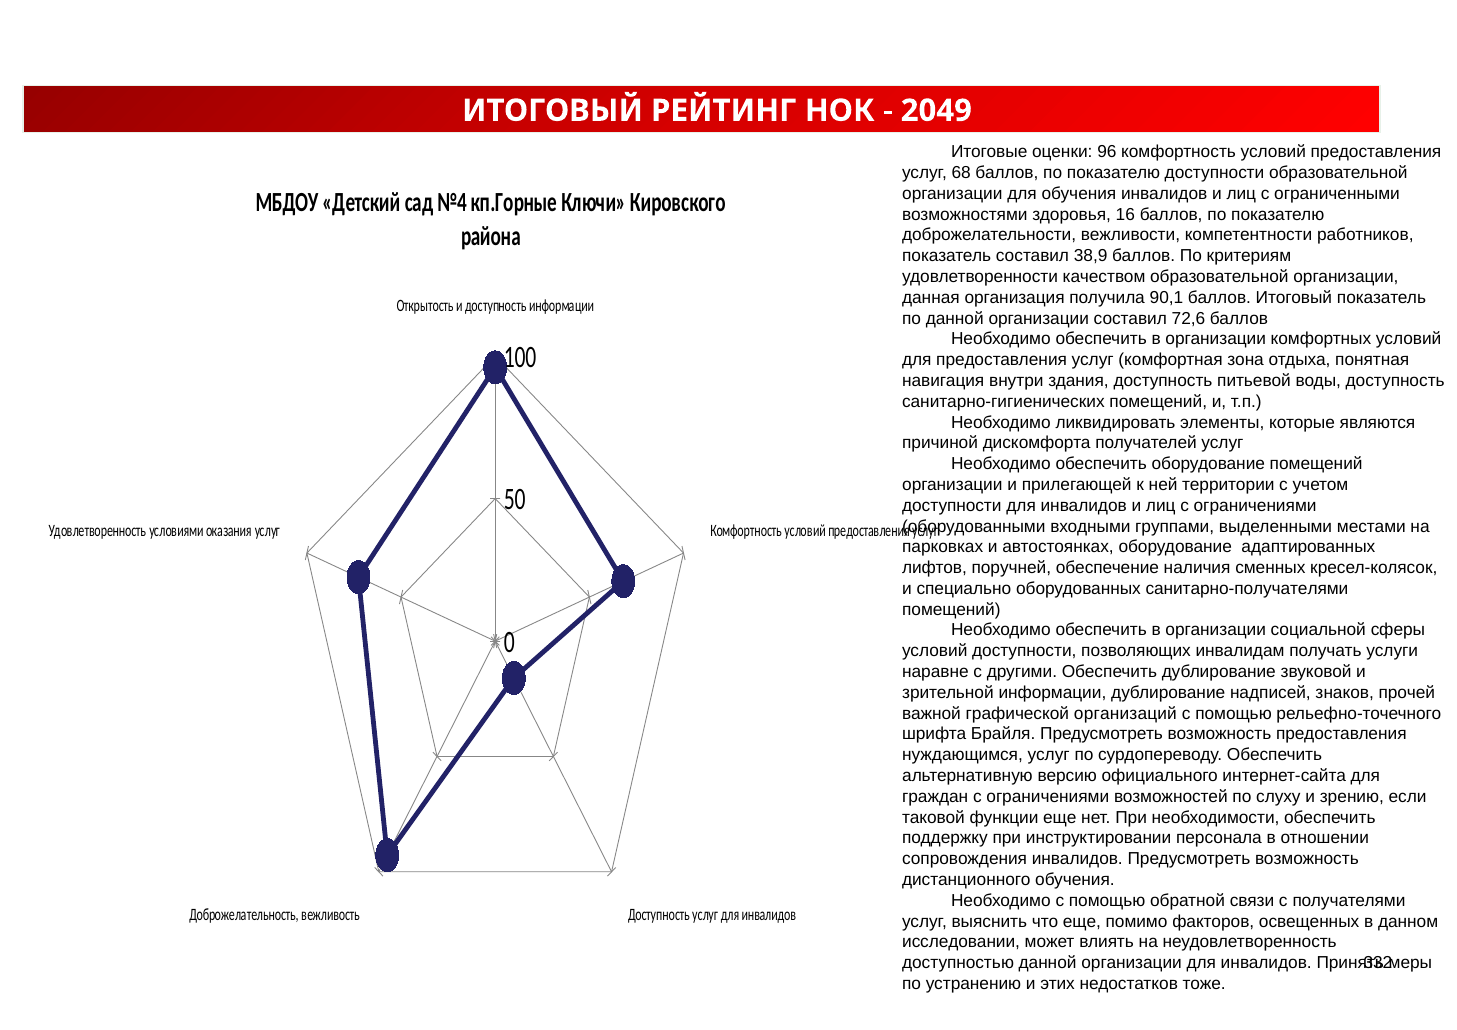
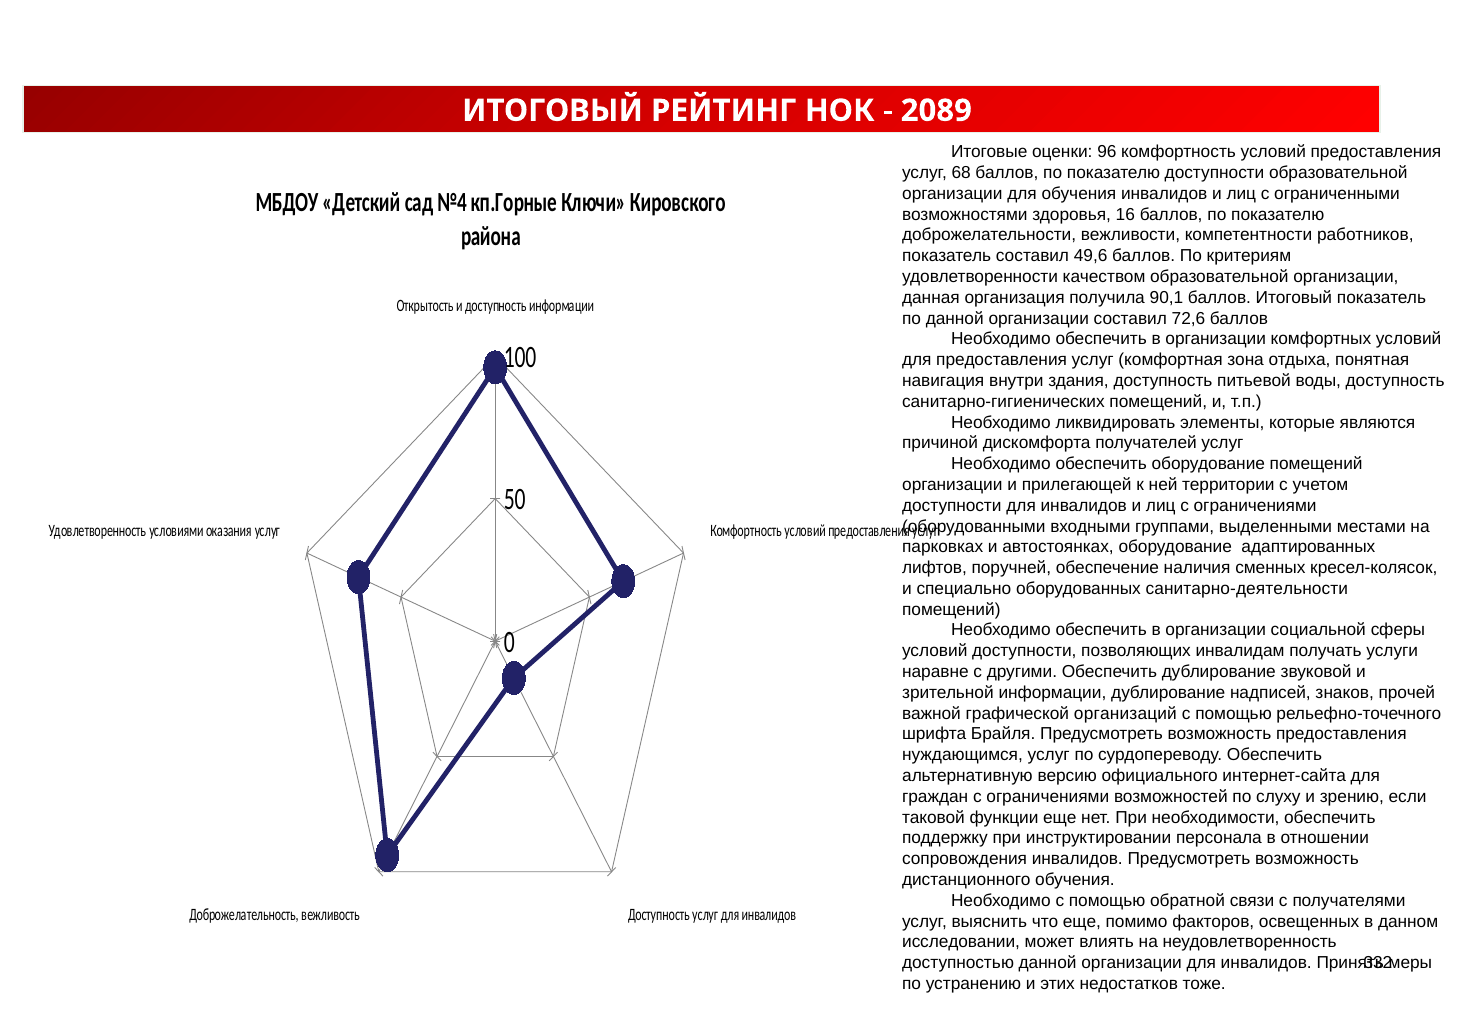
2049: 2049 -> 2089 (936, 111)
38,9: 38,9 -> 49,6 (1091, 256)
санитарно-получателями: санитарно-получателями -> санитарно-деятельности (1247, 589)
